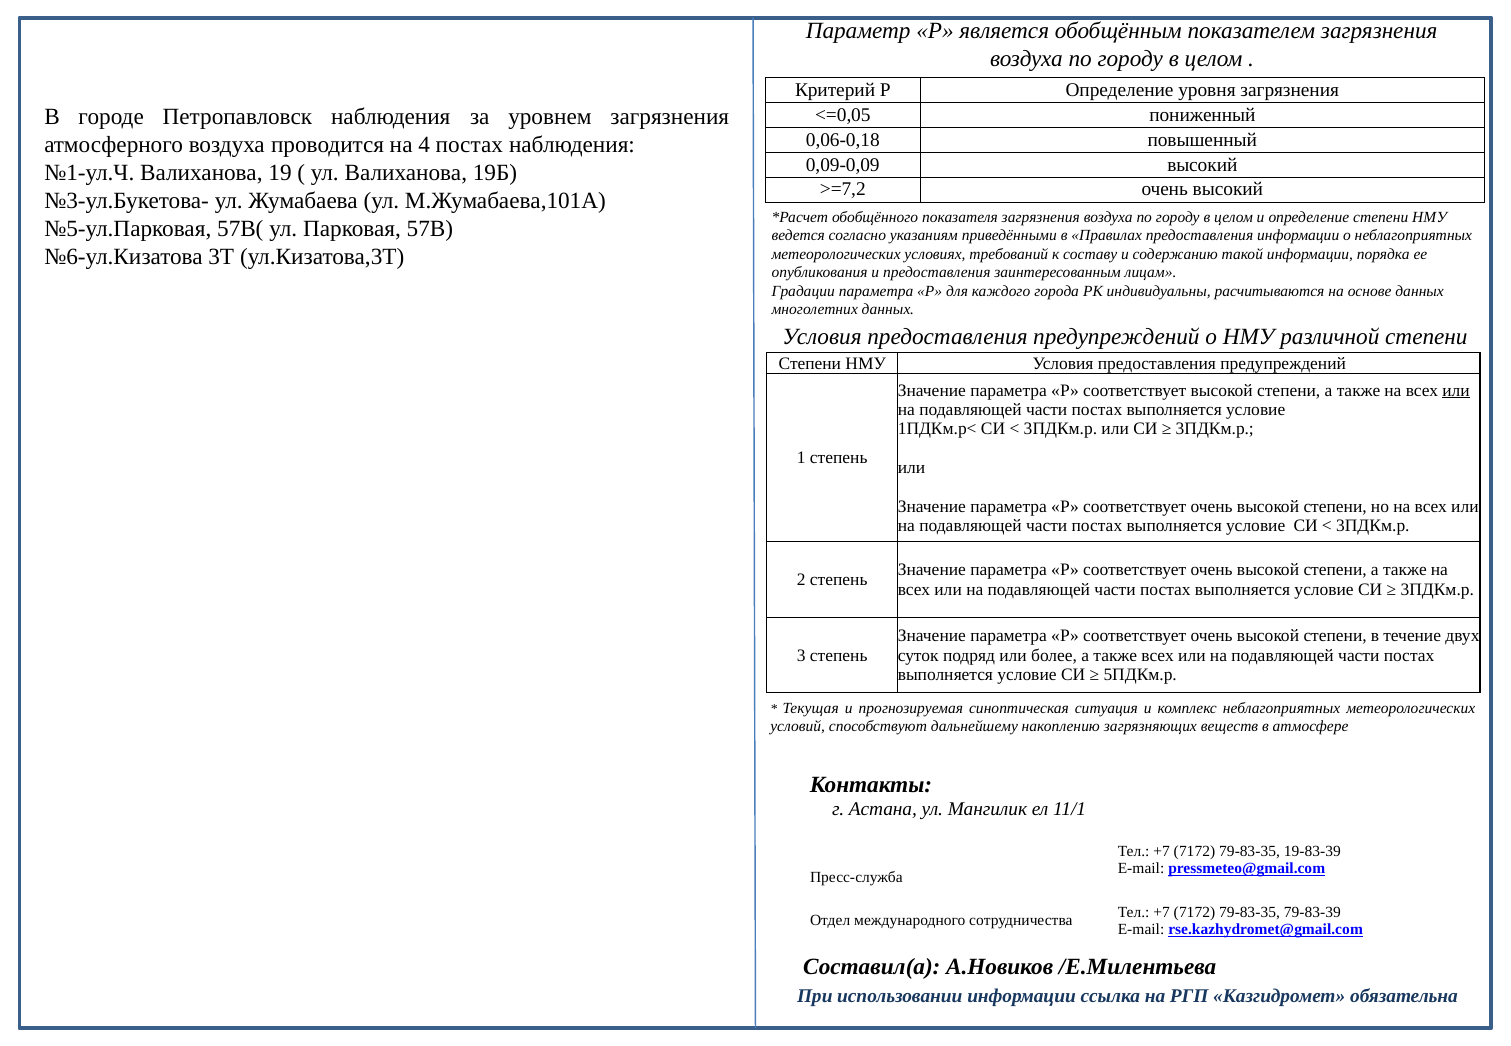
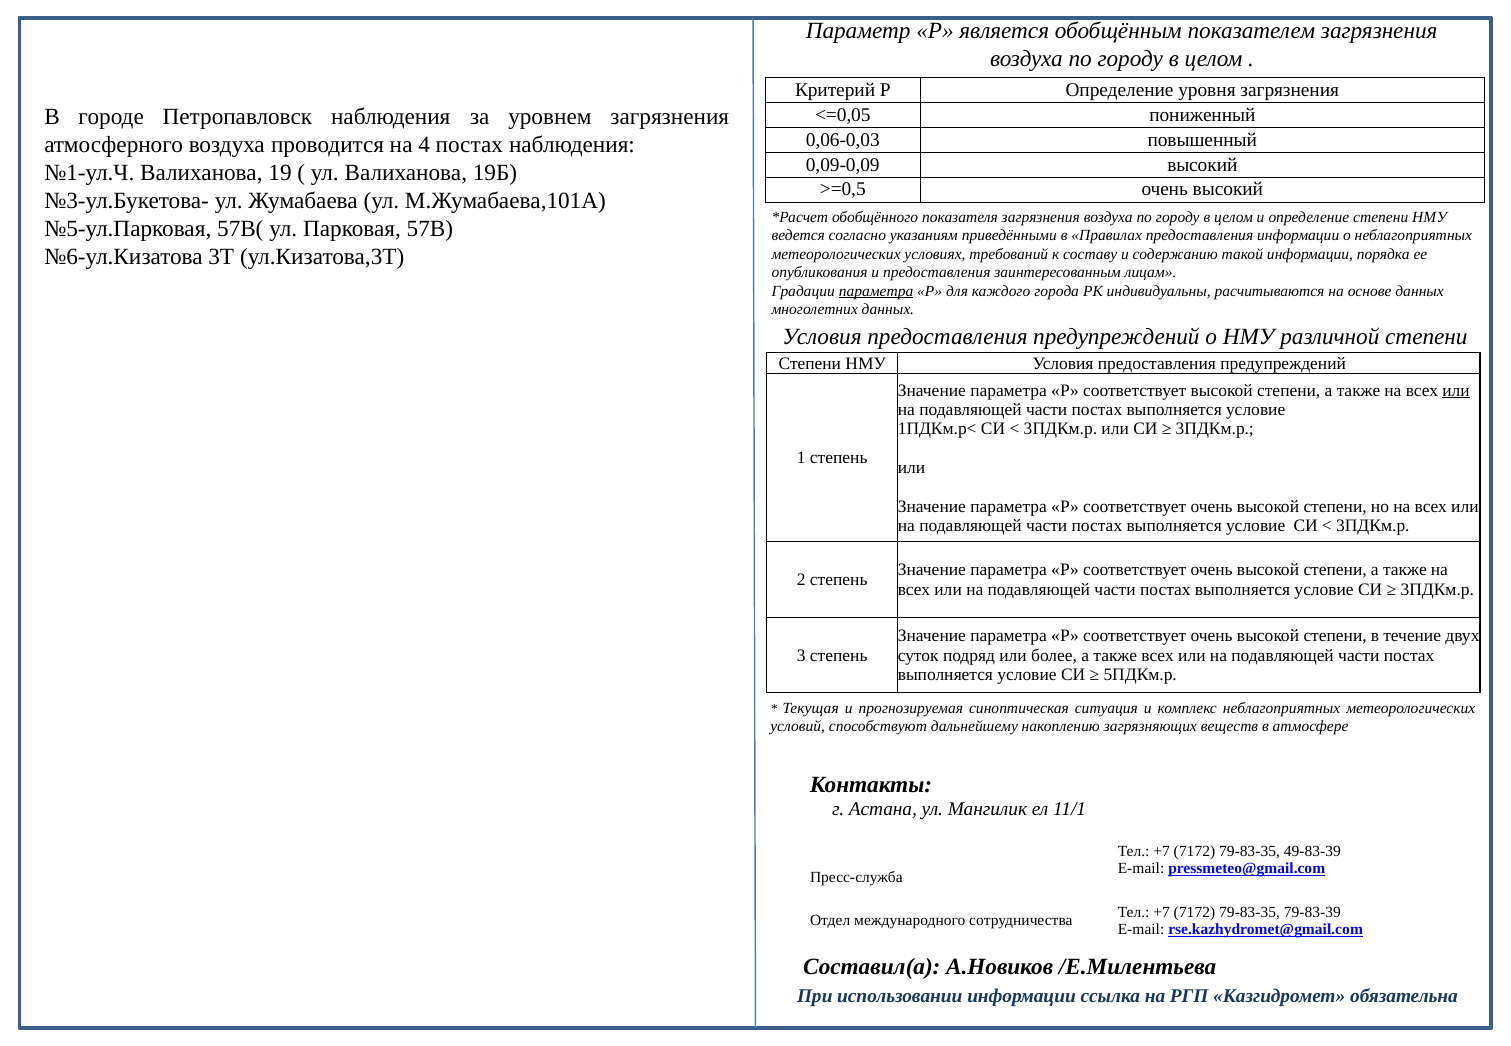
0,06-0,18: 0,06-0,18 -> 0,06-0,03 (843, 140)
>=7,2: >=7,2 -> >=0,5 (843, 190)
параметра underline: none -> present (876, 291)
19-83-39: 19-83-39 -> 49-83-39 (1312, 852)
